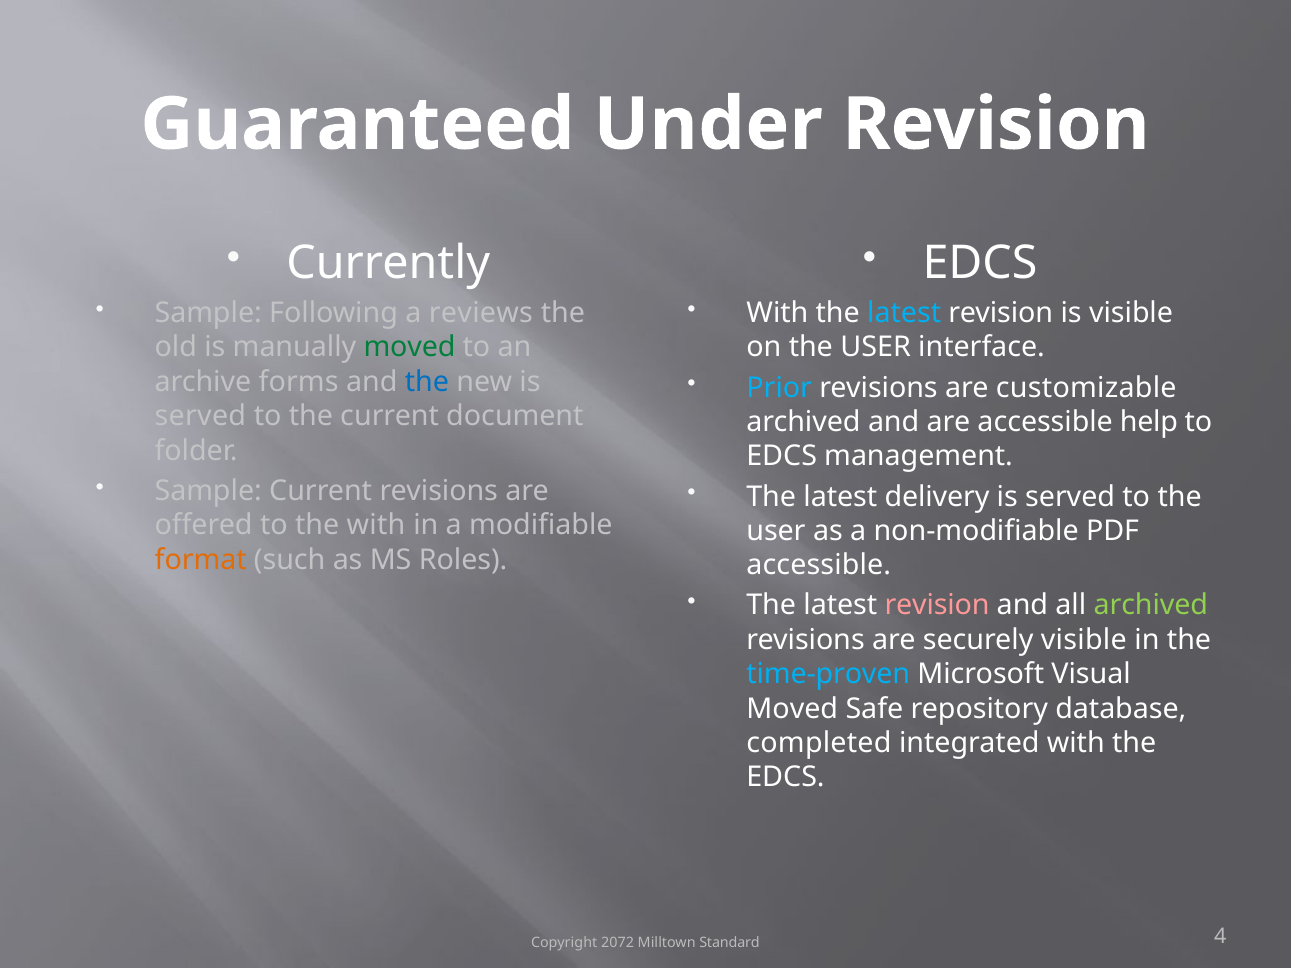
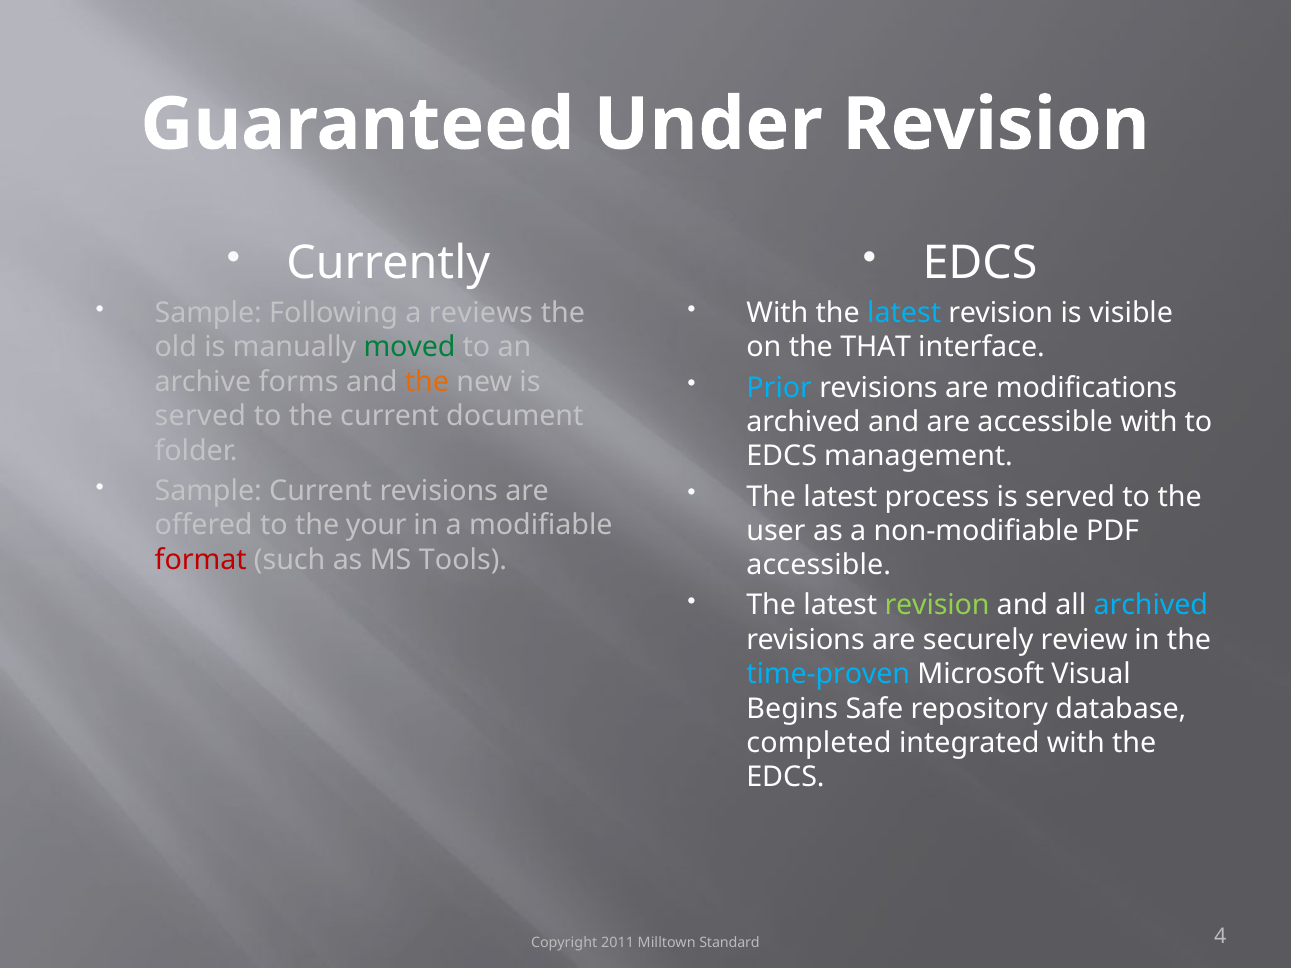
on the USER: USER -> THAT (876, 348)
the colour: blue -> orange (427, 382)
customizable: customizable -> modifications (1086, 388)
accessible help: help -> with (1149, 422)
delivery: delivery -> process (937, 497)
the with: with -> your (376, 525)
format colour: orange -> red (201, 560)
Roles: Roles -> Tools (463, 560)
revision colour: pink -> light green (937, 606)
archived colour: light green -> light blue (1151, 606)
securely visible: visible -> review (1084, 640)
Moved: Moved -> Begins (792, 709)
2072: 2072 -> 2011 (618, 943)
